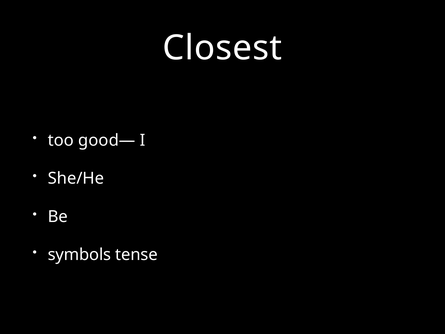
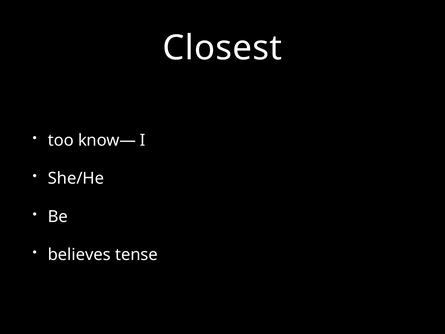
good—: good— -> know— (107, 140)
symbols: symbols -> believes (79, 254)
